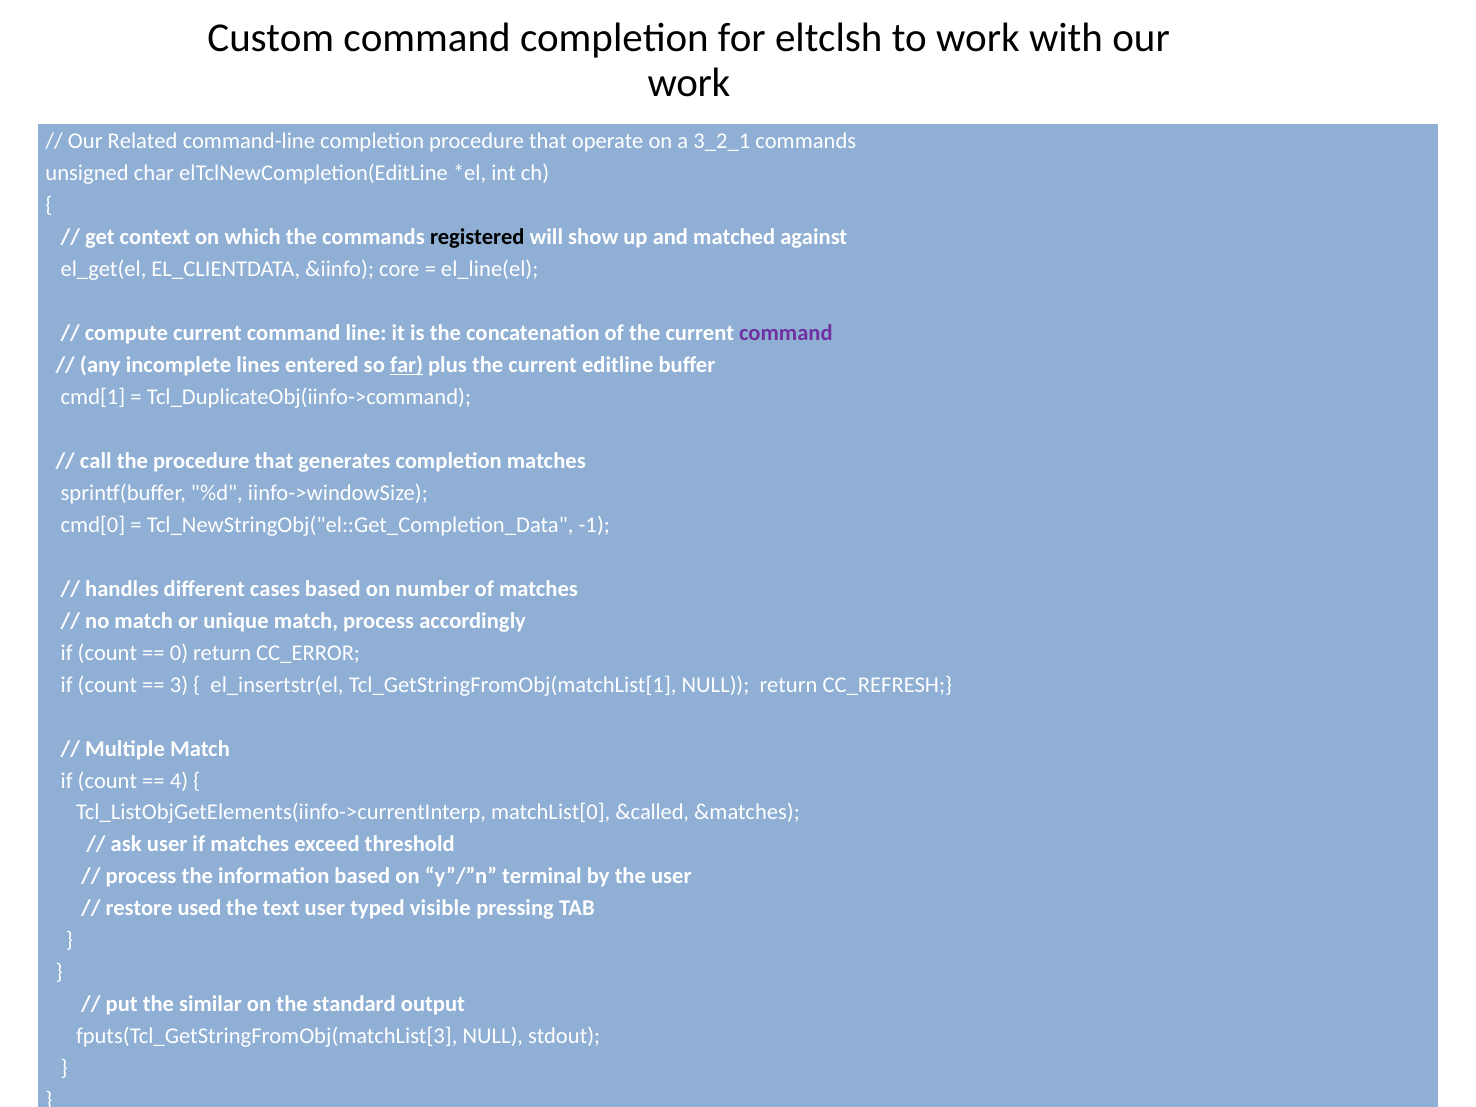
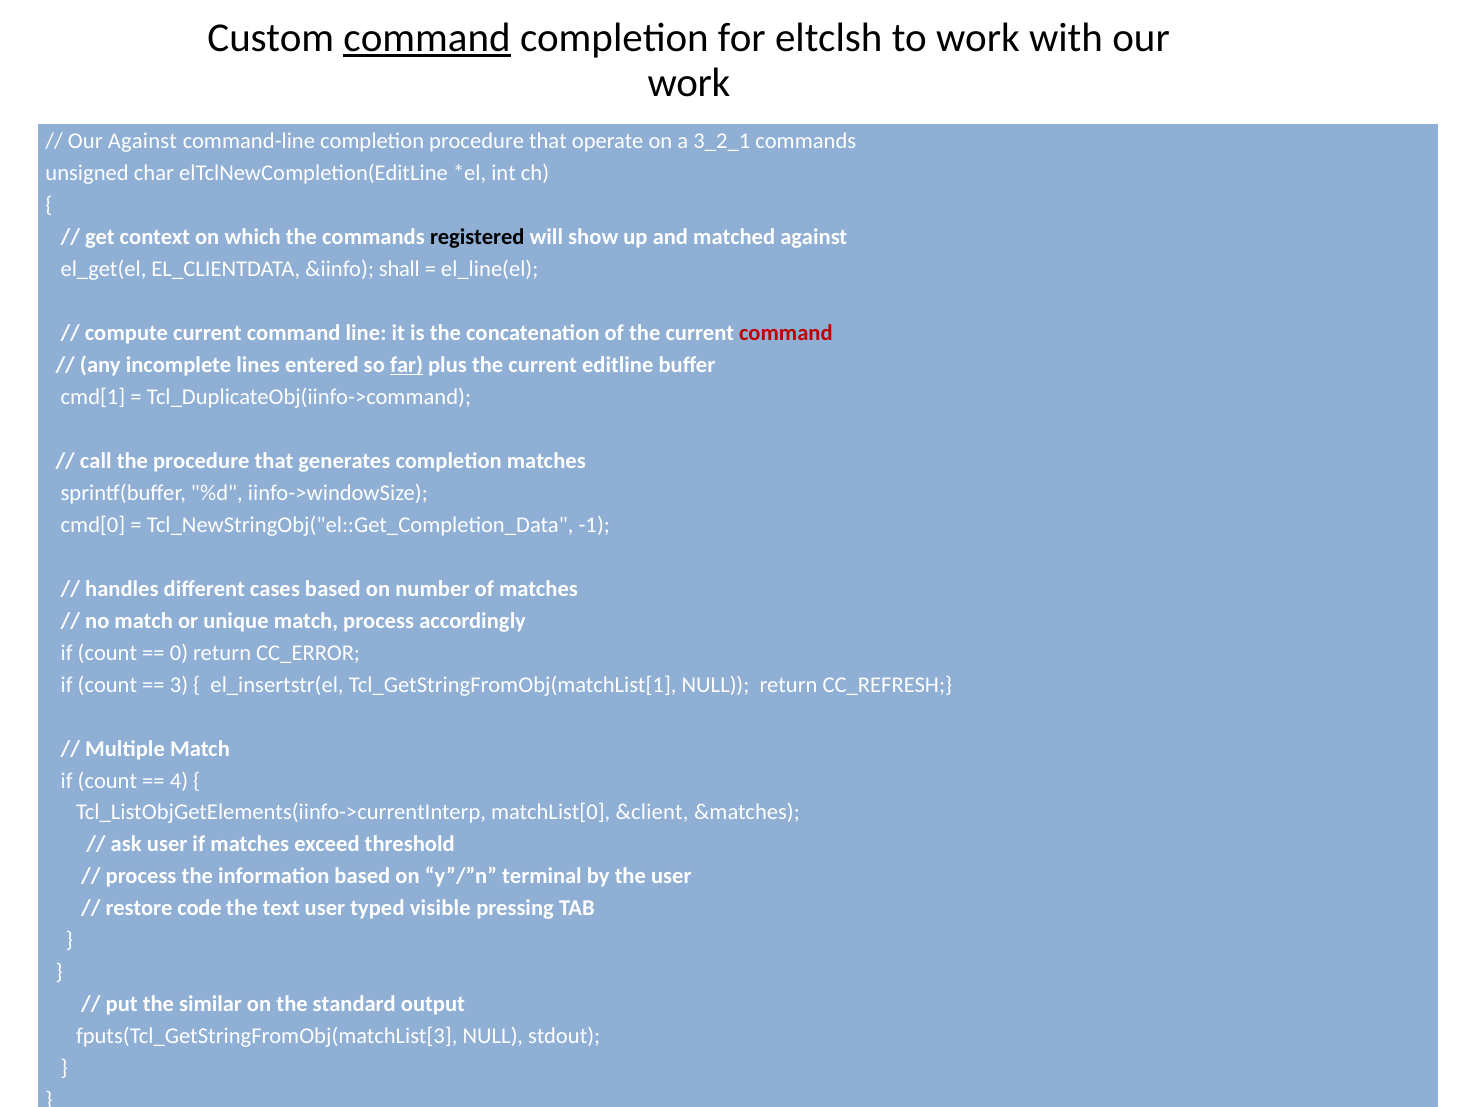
command underline: none -> present (427, 38)
Our Related: Related -> Against (142, 141)
core: core -> shall (399, 269)
command colour: purple -> red (786, 333)
&called: &called -> &client (652, 813)
used: used -> code (200, 908)
